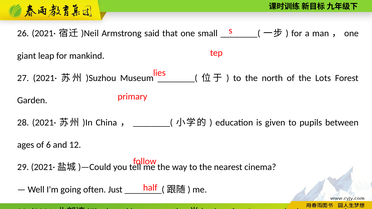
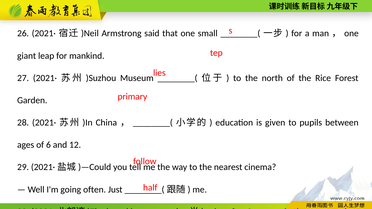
Lots: Lots -> Rice (323, 78)
